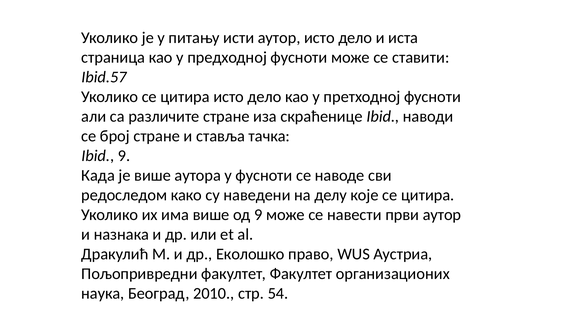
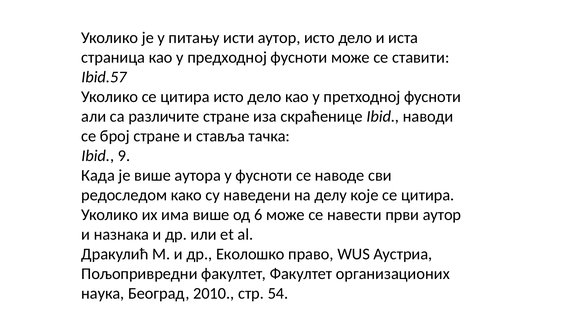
од 9: 9 -> 6 (258, 214)
